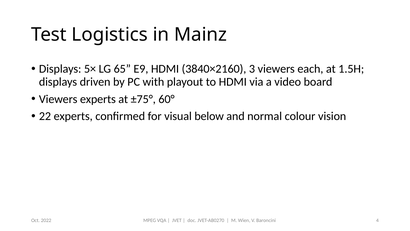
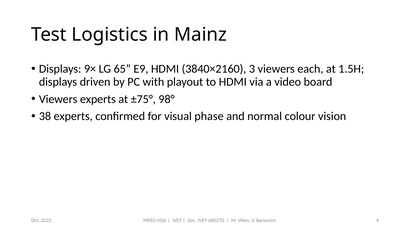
5×: 5× -> 9× (90, 69)
60°: 60° -> 98° (167, 99)
22: 22 -> 38 (45, 116)
below: below -> phase (209, 116)
